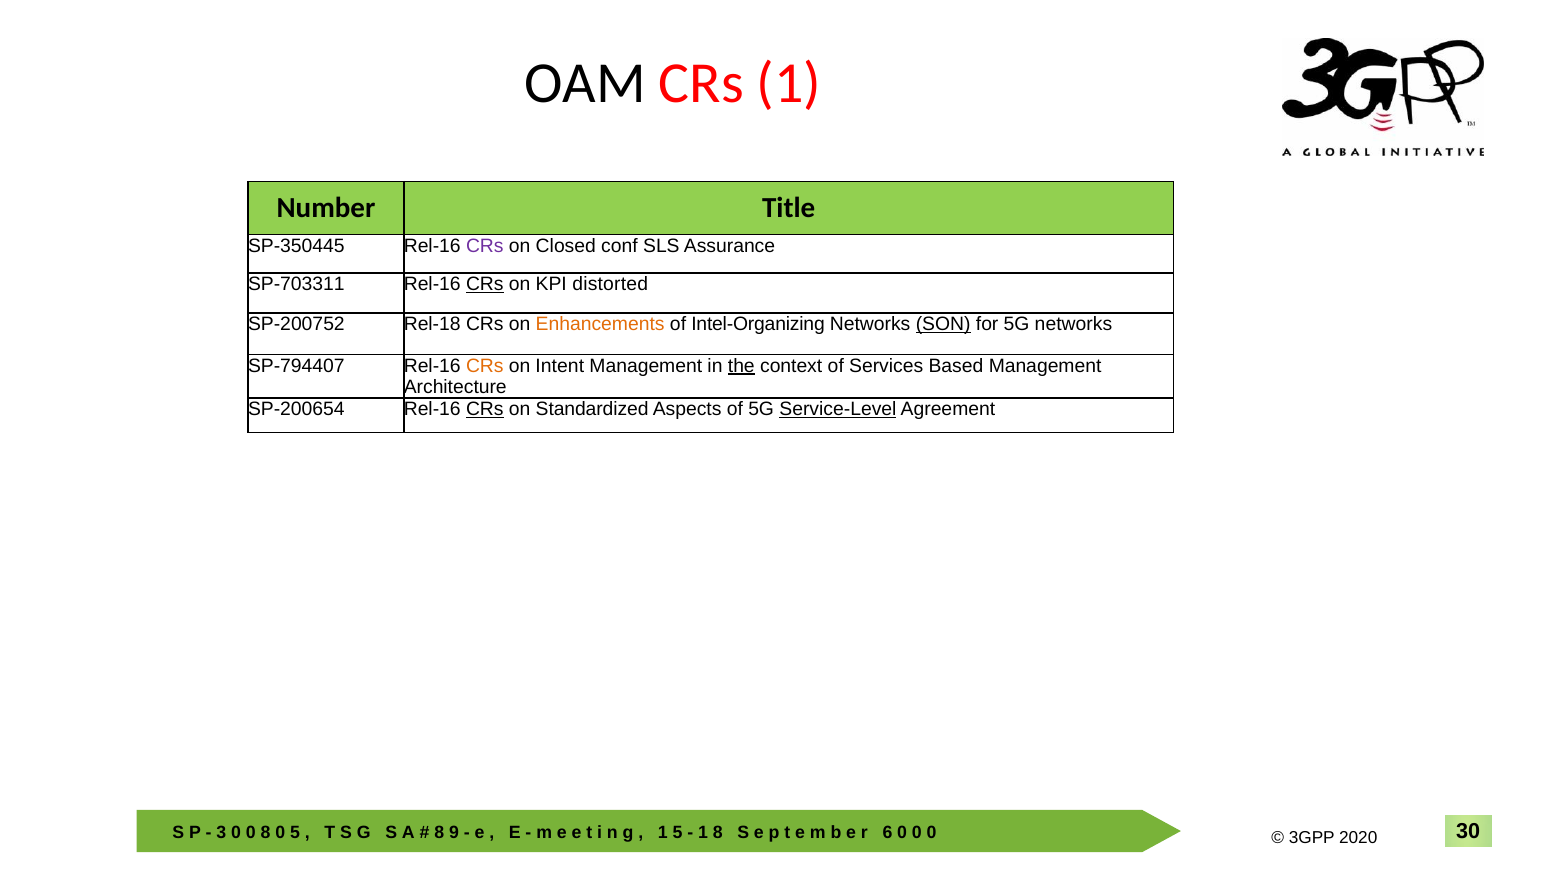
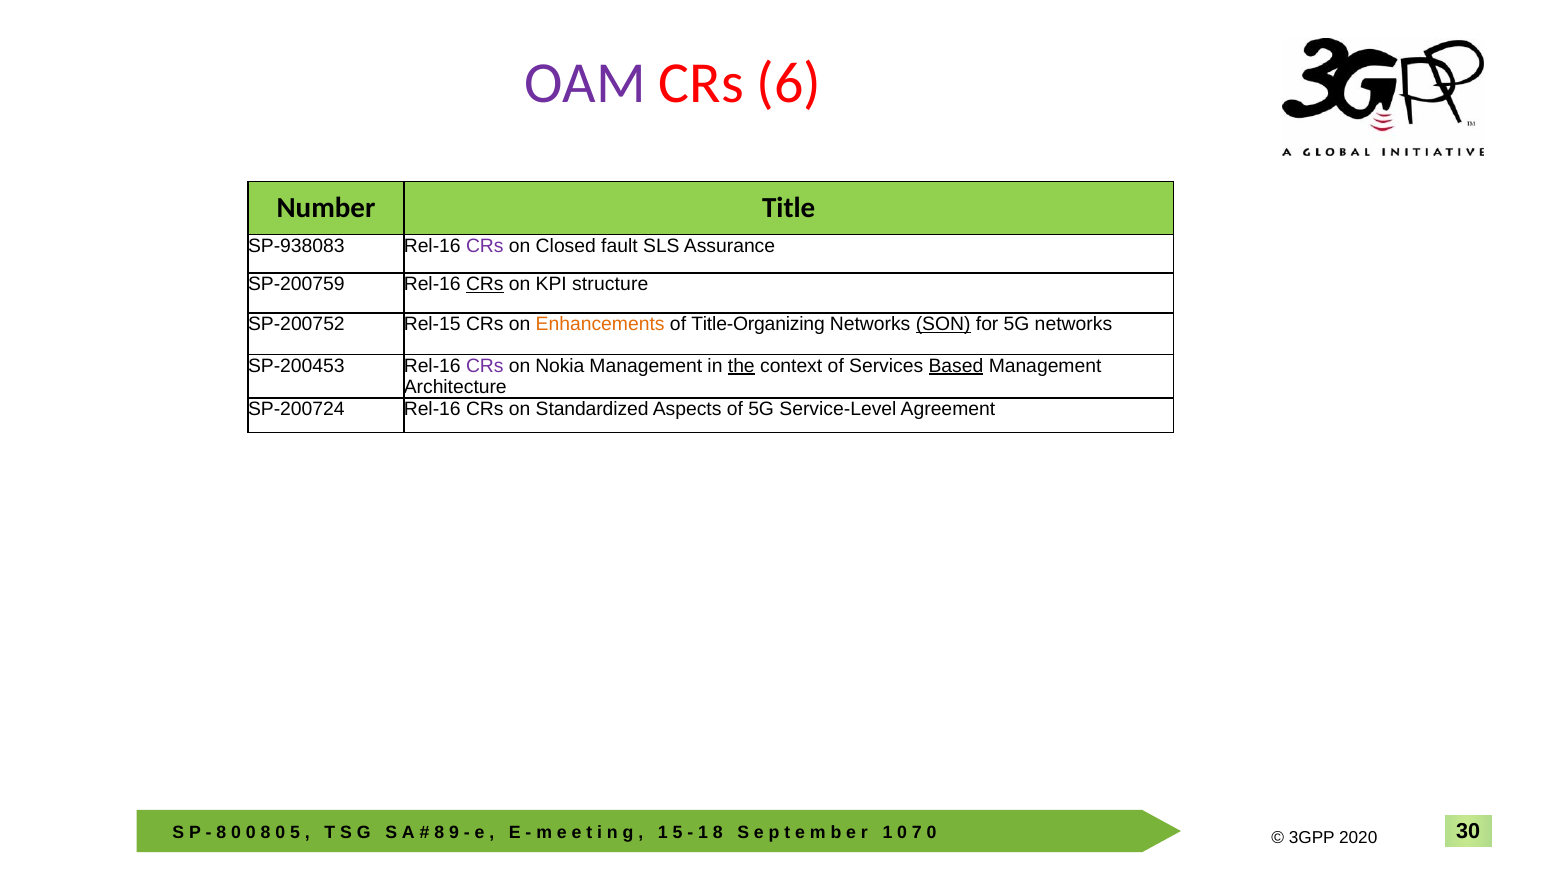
OAM colour: black -> purple (585, 84)
CRs 1: 1 -> 6 (789, 84)
SP-350445: SP-350445 -> SP-938083 (296, 246)
conf: conf -> fault (619, 246)
SP-703311: SP-703311 -> SP-200759 (296, 284)
distorted: distorted -> structure (610, 284)
Rel-18: Rel-18 -> Rel-15 (432, 324)
Intel-Organizing: Intel-Organizing -> Title-Organizing (758, 324)
SP-794407: SP-794407 -> SP-200453 (296, 366)
CRs colour: orange -> purple (485, 366)
Intent: Intent -> Nokia (560, 366)
Based underline: none -> present (956, 366)
SP-200654: SP-200654 -> SP-200724 (296, 409)
CRs underline: present -> none (485, 409)
Service-Level underline: present -> none (838, 409)
3: 3 -> 8 (221, 833)
6: 6 -> 1 (888, 833)
0: 0 -> 7 (917, 833)
